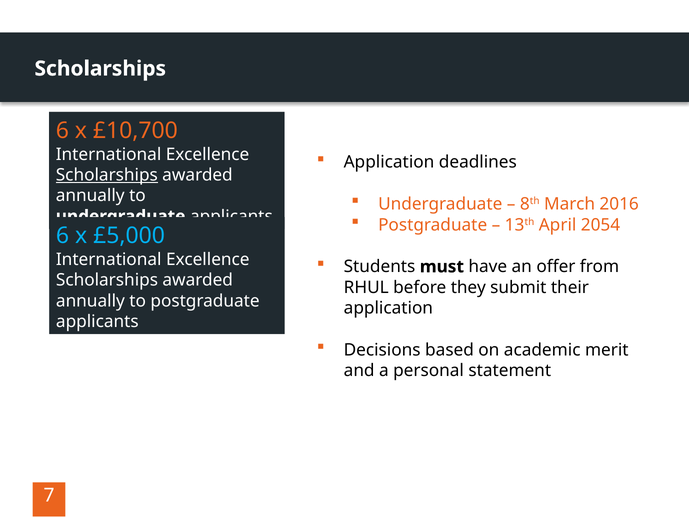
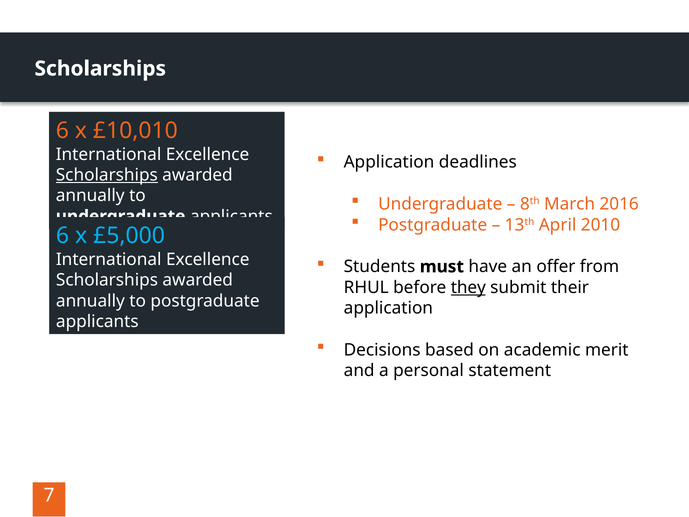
£10,700: £10,700 -> £10,010 (135, 131)
2054: 2054 -> 2010 (600, 225)
they underline: none -> present (468, 287)
